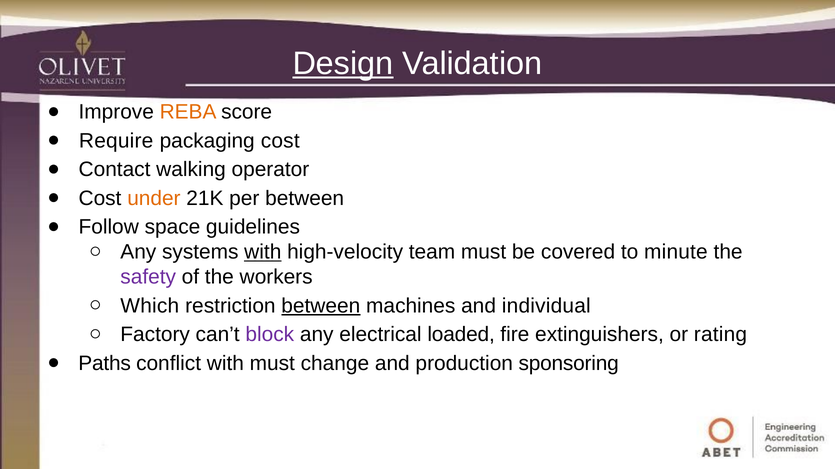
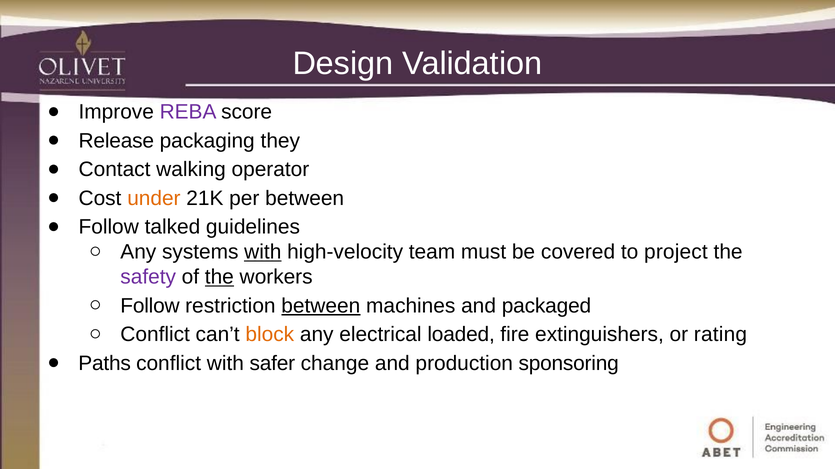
Design underline: present -> none (343, 64)
REBA colour: orange -> purple (188, 112)
Require: Require -> Release (116, 141)
packaging cost: cost -> they (280, 141)
space: space -> talked (172, 227)
minute: minute -> project (676, 252)
the underline: none -> present (219, 277)
Which: Which -> Follow (150, 306)
individual: individual -> packaged (546, 306)
Factory: Factory -> Conflict (155, 335)
block colour: purple -> orange (270, 335)
with must: must -> safer (272, 364)
